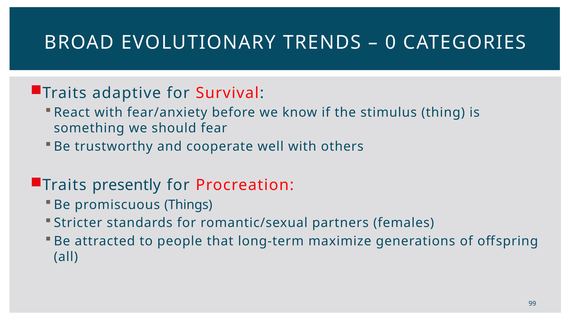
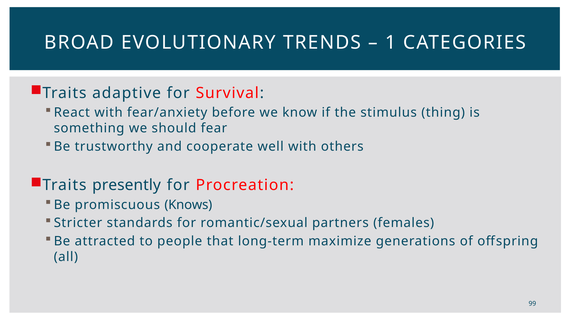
0: 0 -> 1 (391, 43)
Things: Things -> Knows (188, 205)
